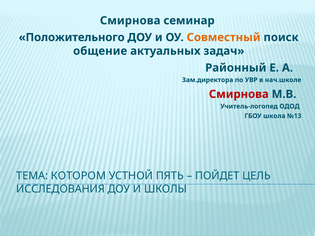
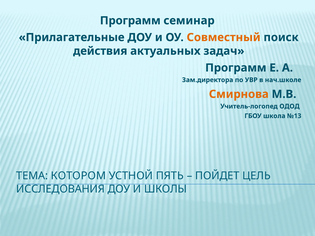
Смирнова: Смирнова -> Программ (130, 21)
Положительного: Положительного -> Прилагательные (72, 37)
общение: общение -> действия (100, 51)
Районный: Районный -> Программ (236, 68)
Смирнова colour: red -> orange (239, 94)
